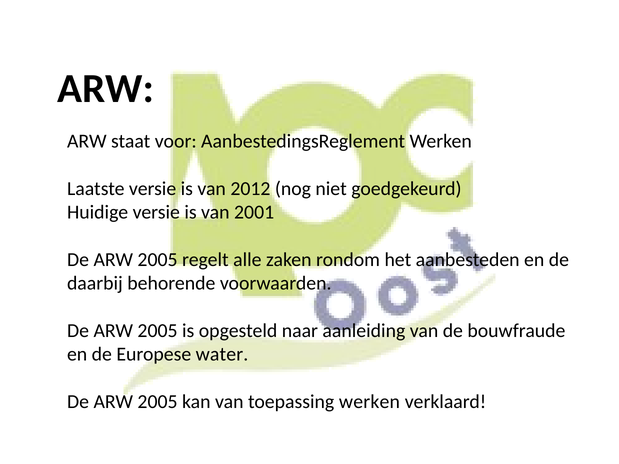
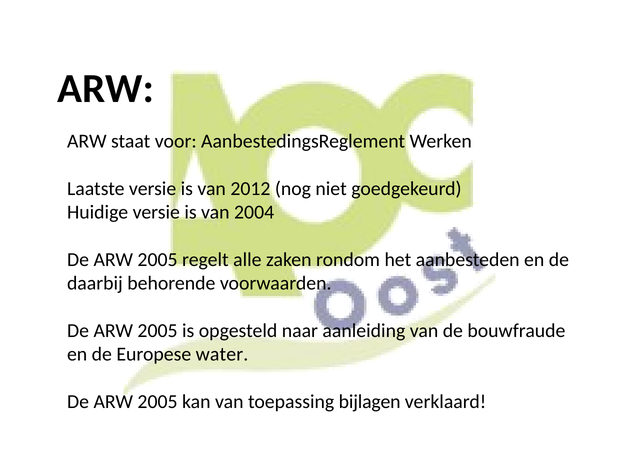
2001: 2001 -> 2004 (254, 212)
toepassing werken: werken -> bijlagen (370, 402)
